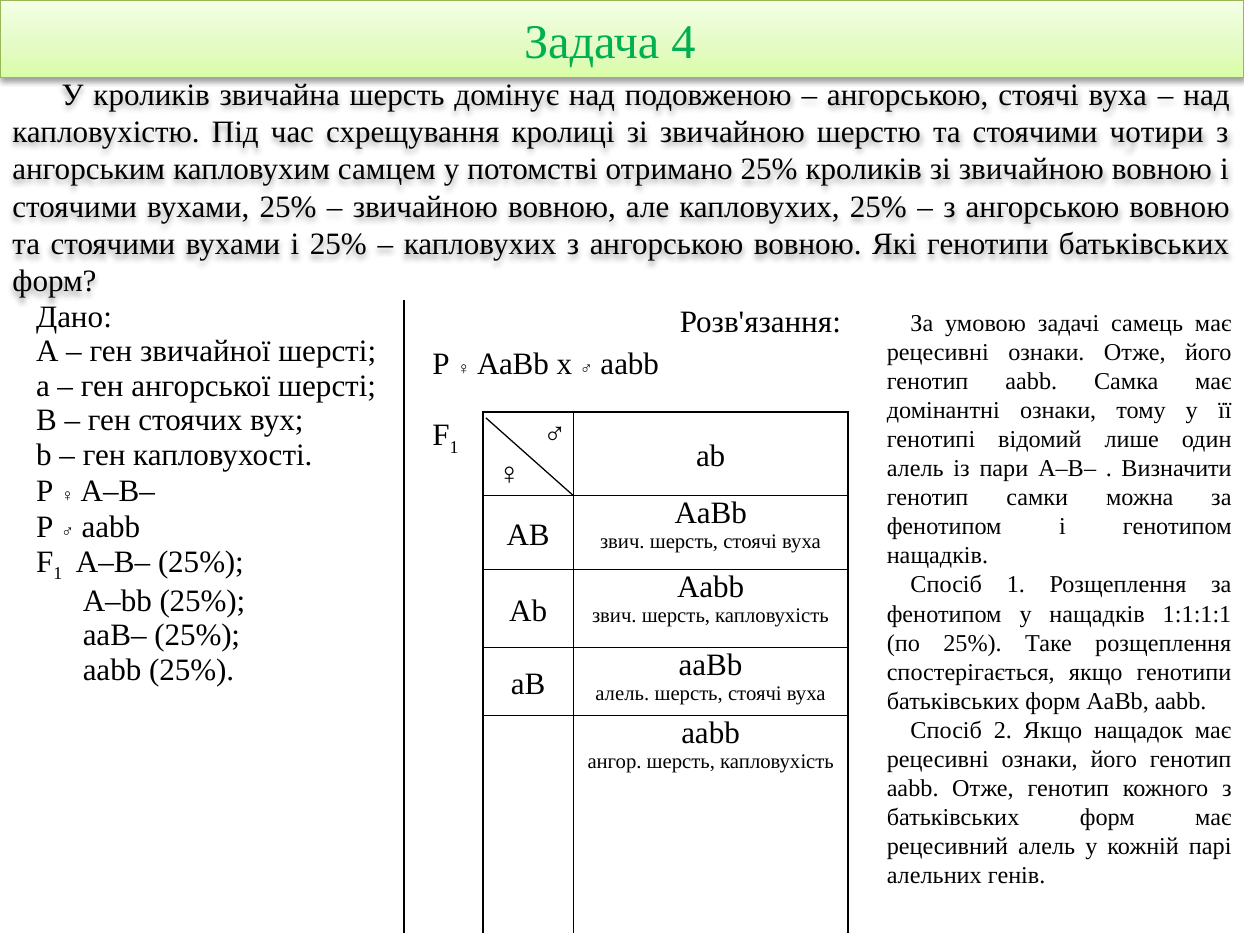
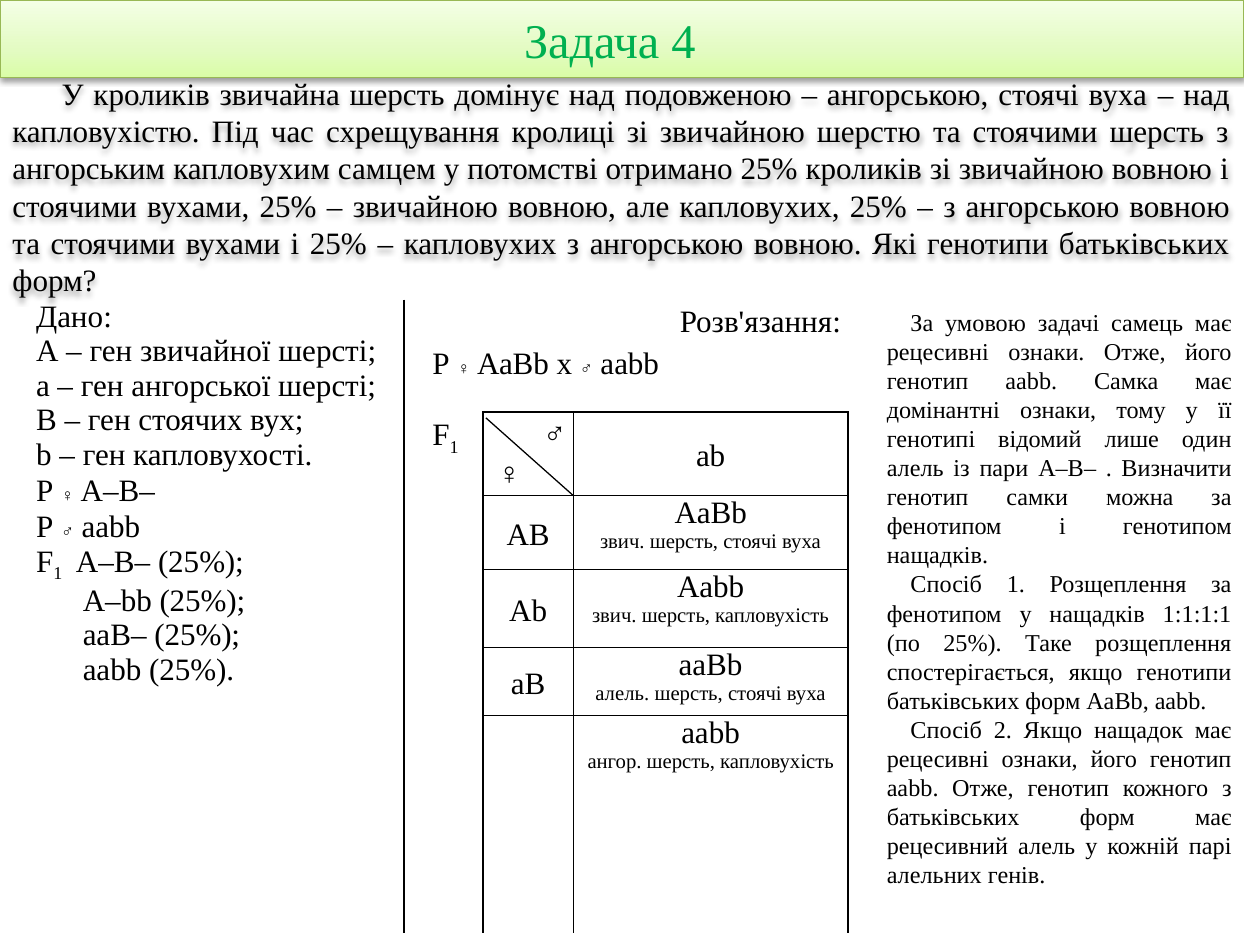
стоячими чотири: чотири -> шерсть (1157, 132)
